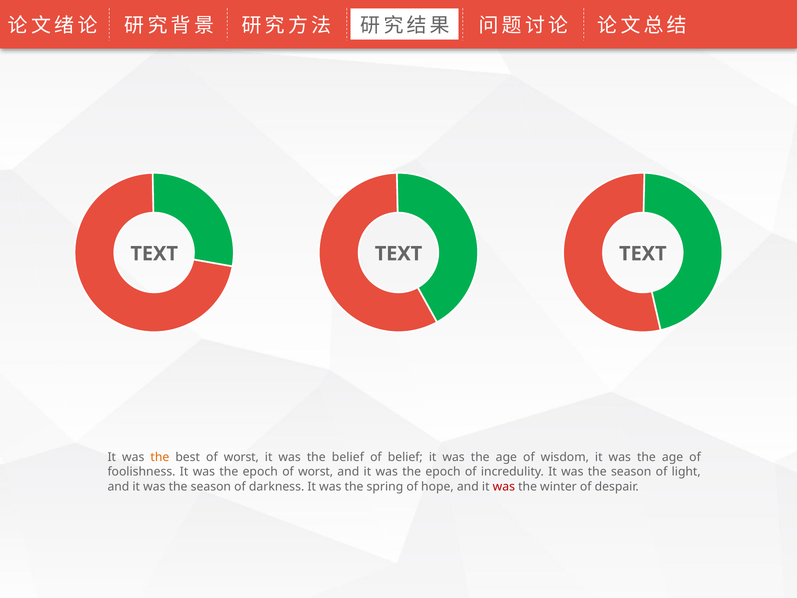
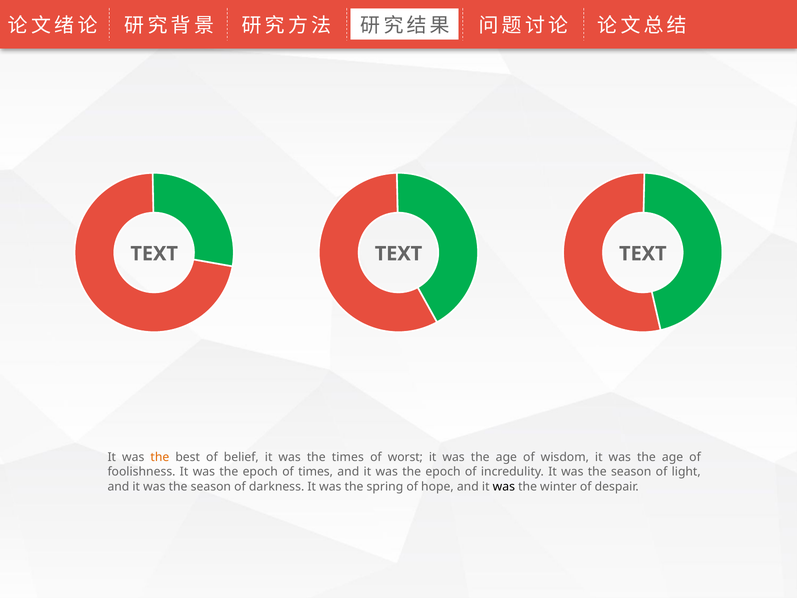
best of worst: worst -> belief (241, 457)
the belief: belief -> times (348, 457)
of belief: belief -> worst (405, 457)
epoch of worst: worst -> times (316, 472)
was colour: red -> black (504, 486)
